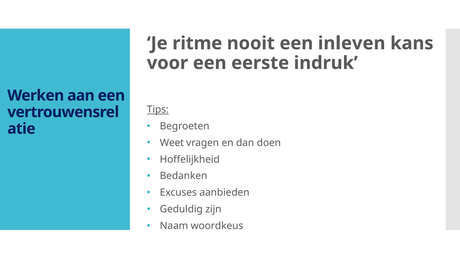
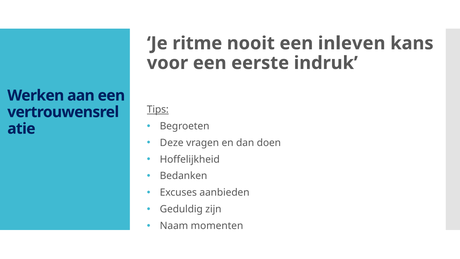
Weet: Weet -> Deze (172, 143)
woordkeus: woordkeus -> momenten (217, 226)
